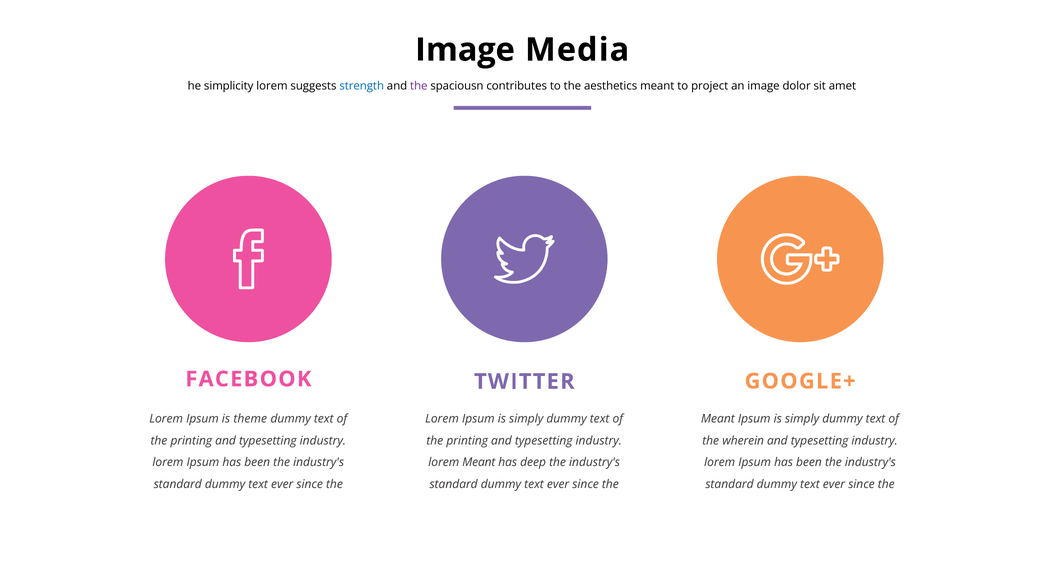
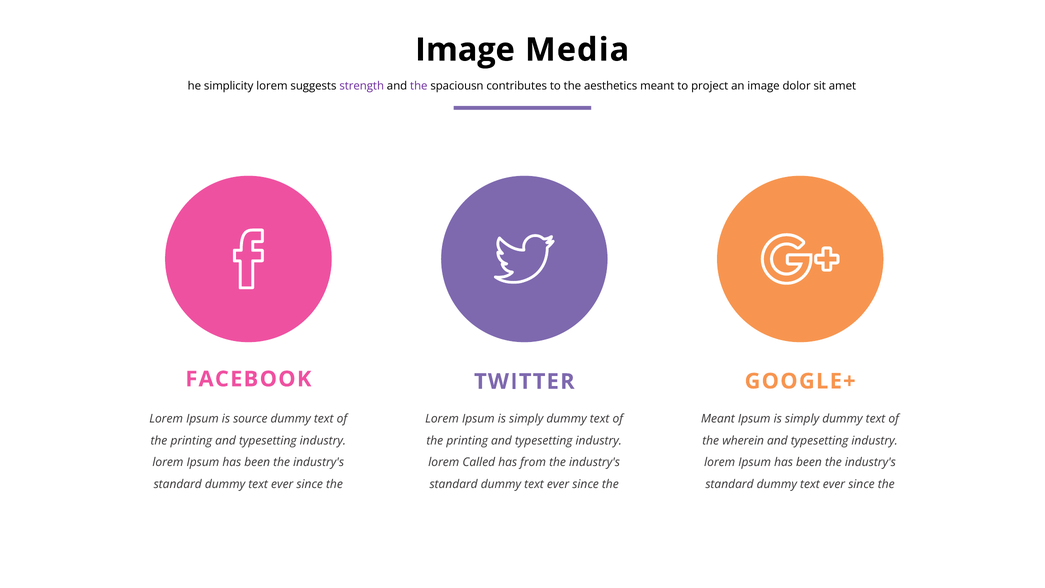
strength colour: blue -> purple (362, 86)
theme: theme -> source (250, 419)
lorem Meant: Meant -> Called (479, 462)
deep: deep -> from (533, 462)
